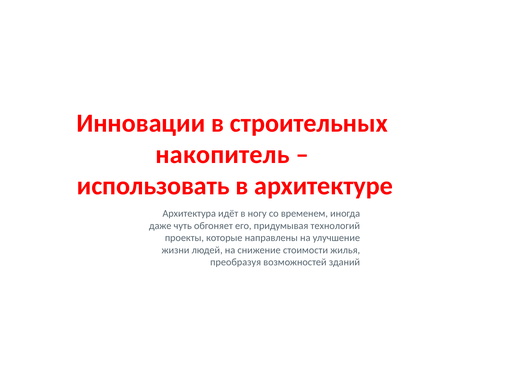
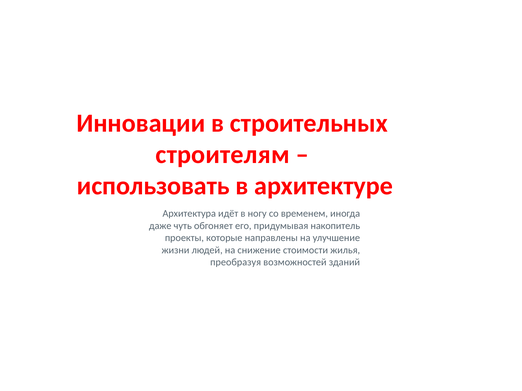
накопитель: накопитель -> строителям (223, 155)
технологий: технологий -> накопитель (335, 226)
